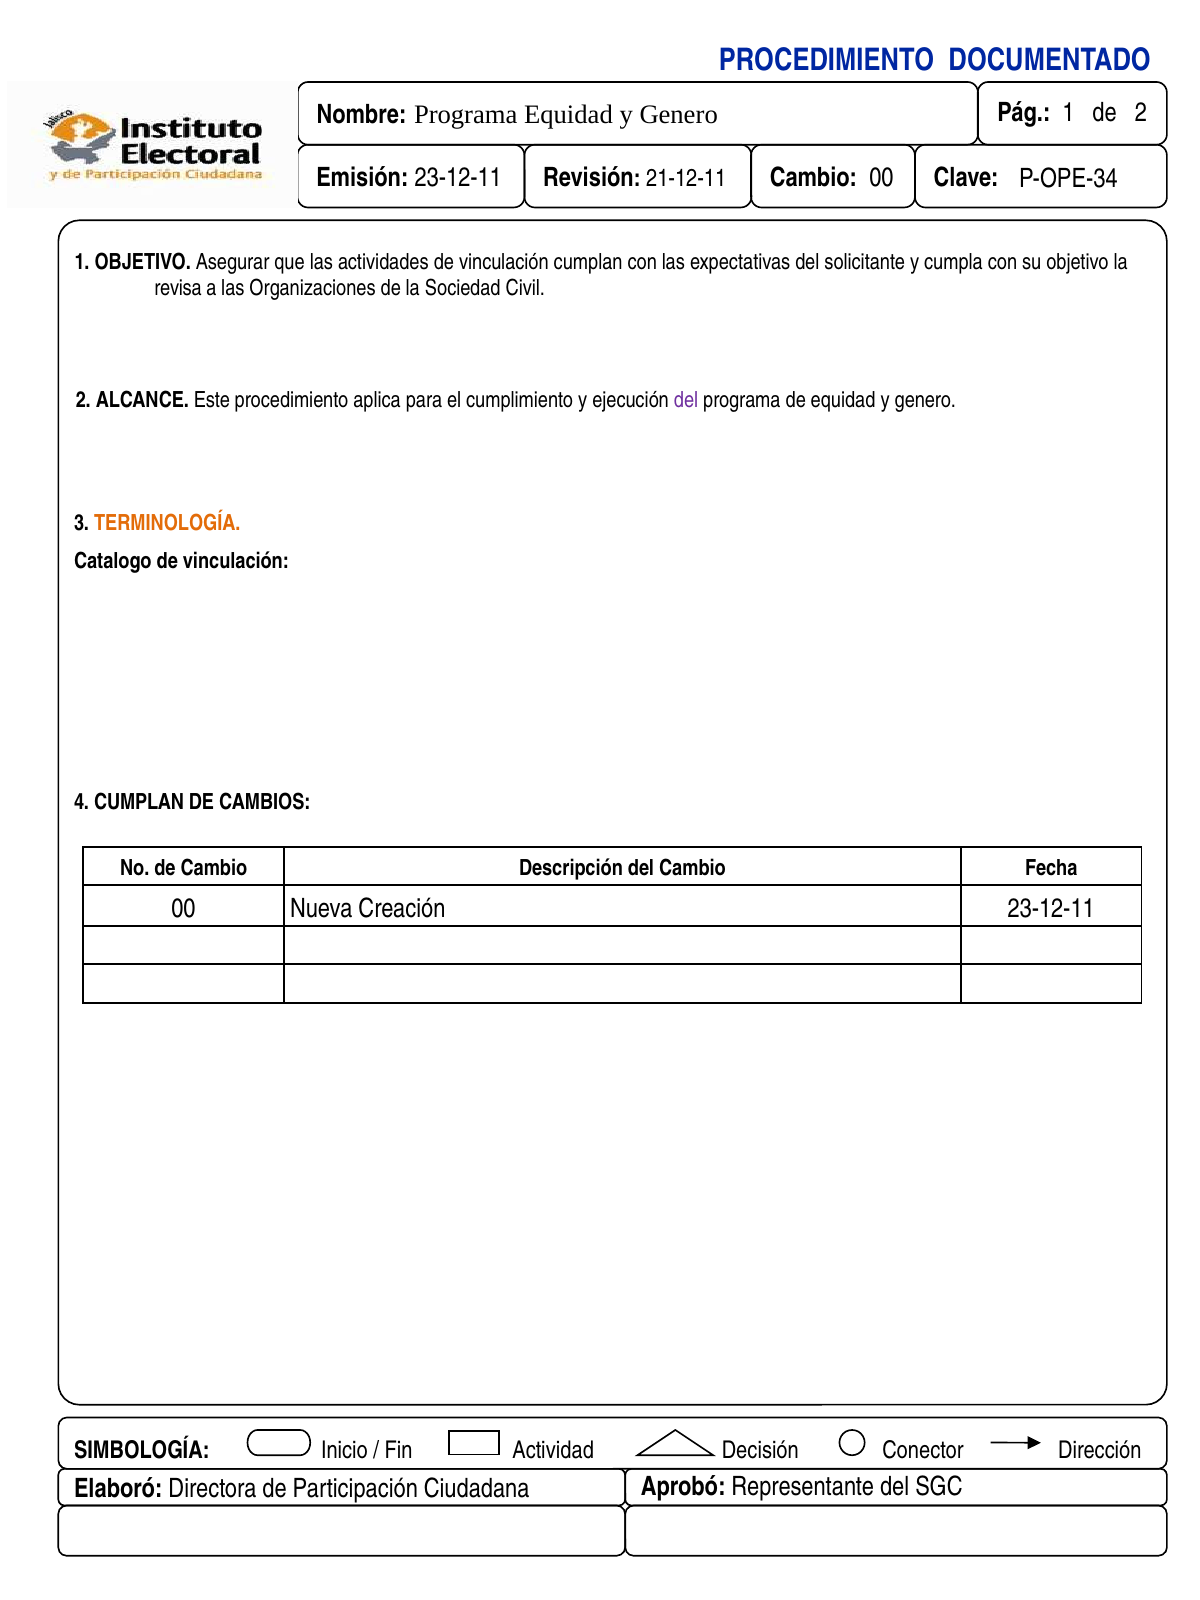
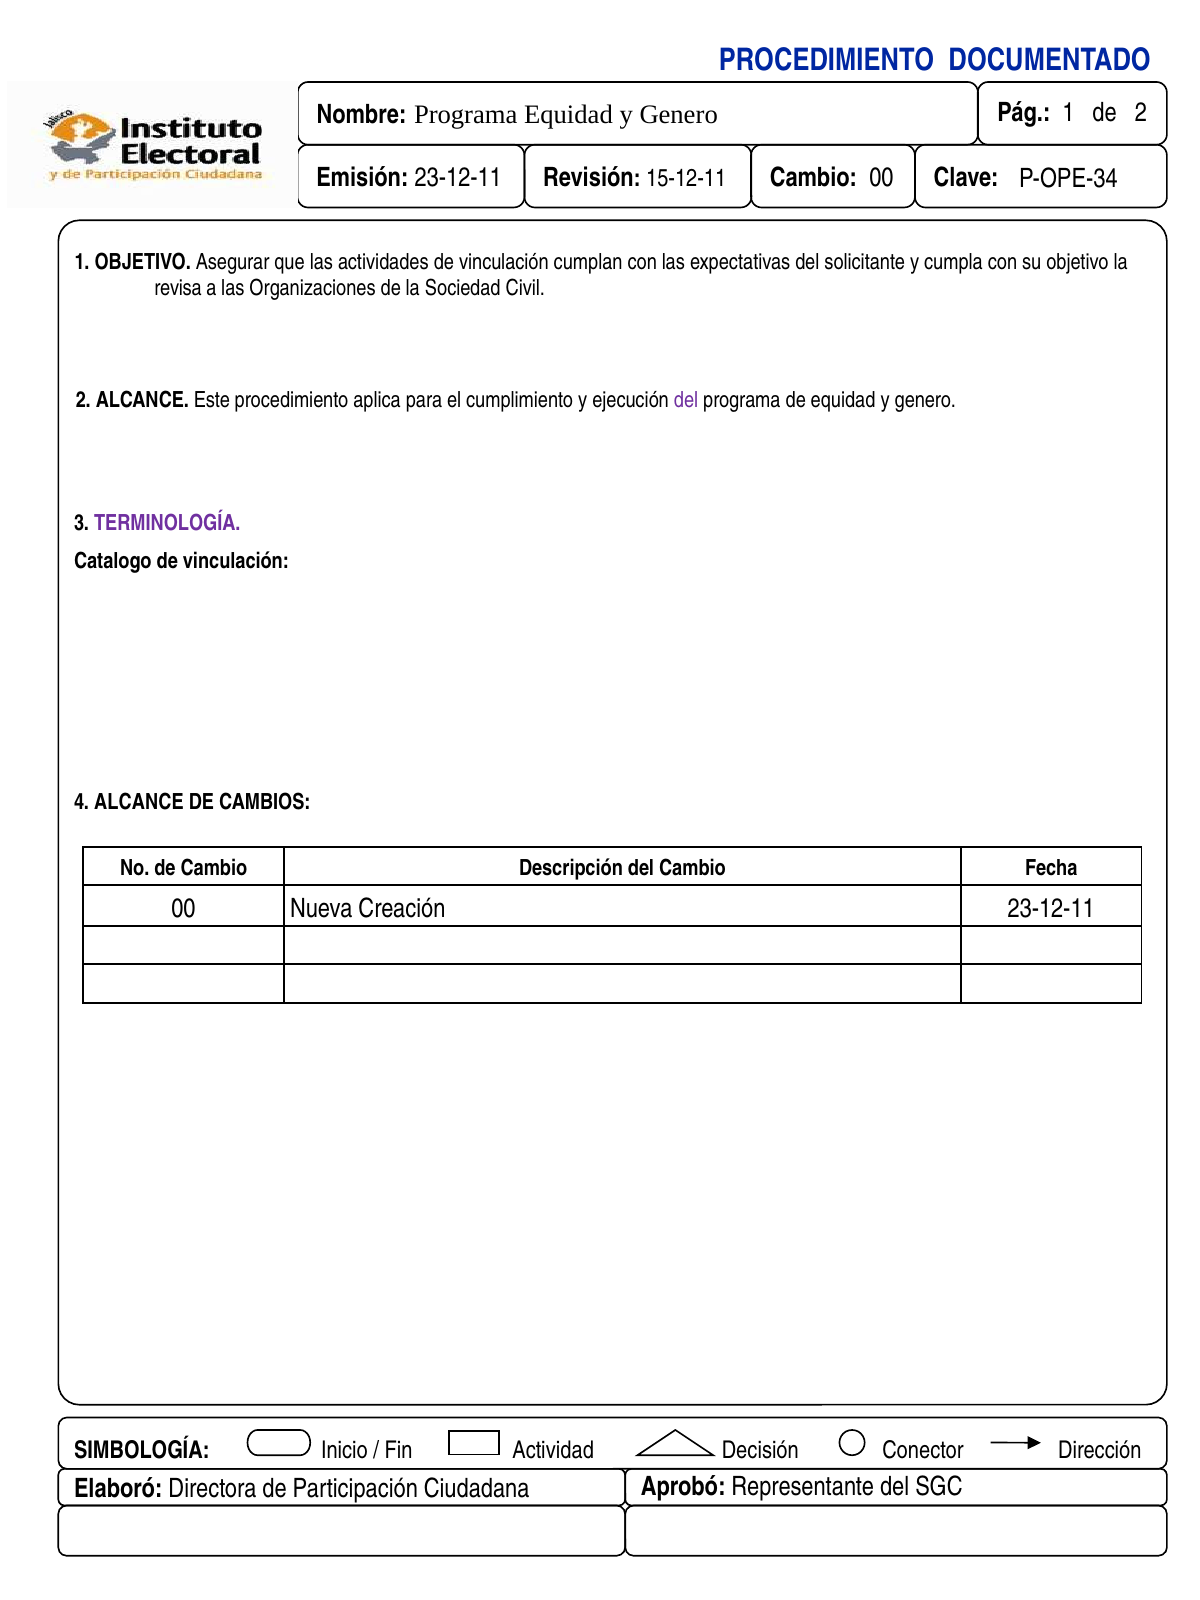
21-12-11: 21-12-11 -> 15-12-11 (686, 179)
TERMINOLOGÍA colour: orange -> purple (167, 523)
4 CUMPLAN: CUMPLAN -> ALCANCE (139, 802)
